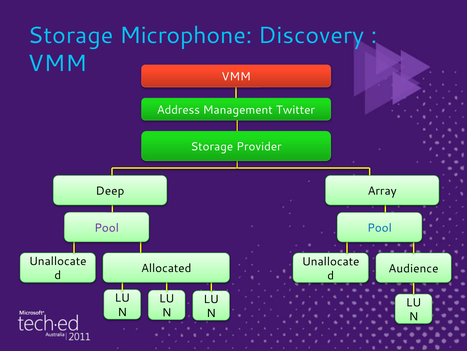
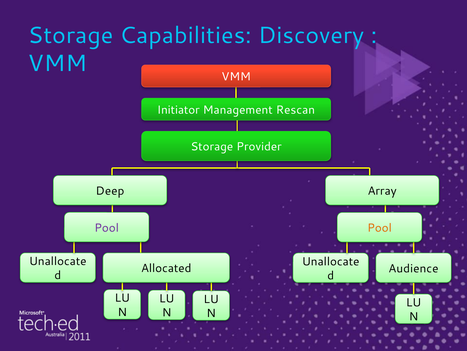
Microphone: Microphone -> Capabilities (186, 35)
Address: Address -> Initiator (178, 110)
Twitter: Twitter -> Rescan (295, 110)
Pool colour: blue -> orange (380, 228)
